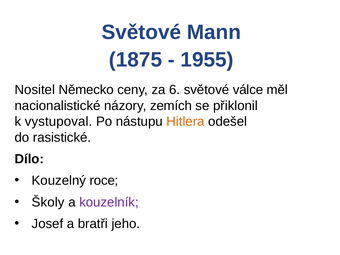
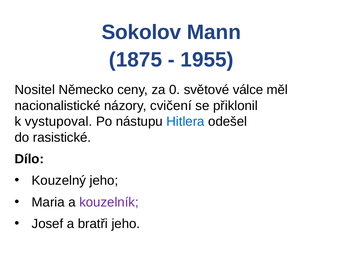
Světové: Světové -> Sokolov (141, 32)
6: 6 -> 0 (175, 90)
zemích: zemích -> cvičení (171, 106)
Hitlera colour: orange -> blue (185, 122)
Kouzelný roce: roce -> jeho (104, 181)
Školy: Školy -> Maria (48, 202)
